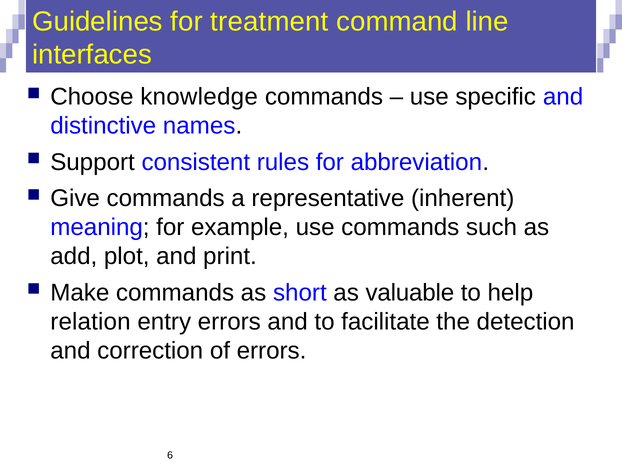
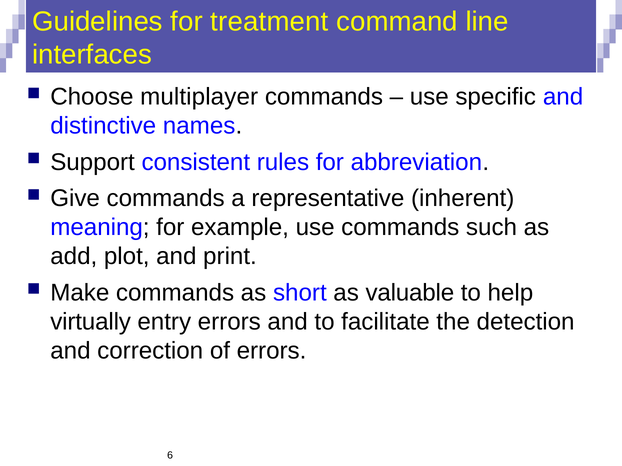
knowledge: knowledge -> multiplayer (199, 97)
relation: relation -> virtually (91, 322)
